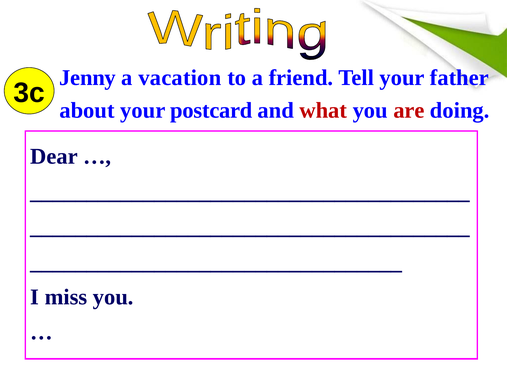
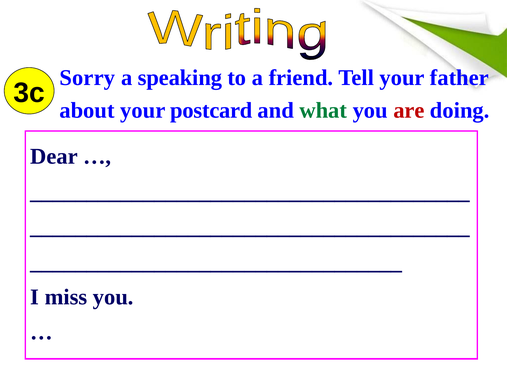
Jenny: Jenny -> Sorry (87, 78)
vacation: vacation -> speaking (180, 78)
what colour: red -> green (323, 110)
